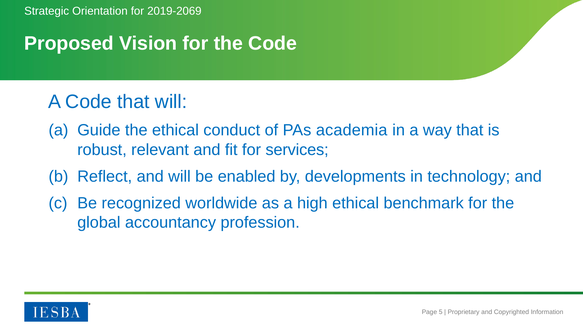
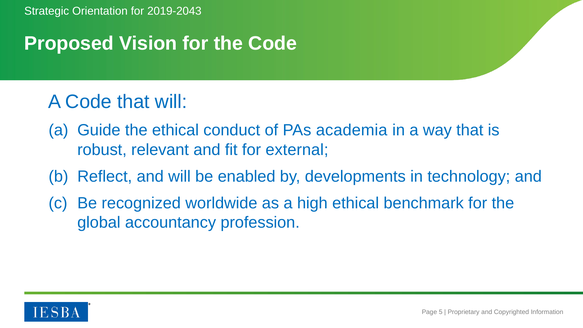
2019-2069: 2019-2069 -> 2019-2043 (174, 11)
services: services -> external (297, 150)
